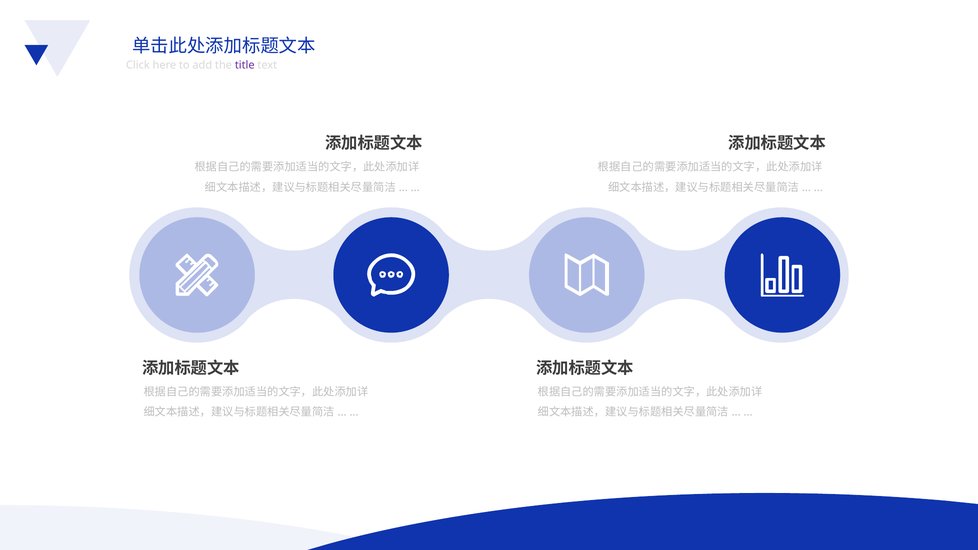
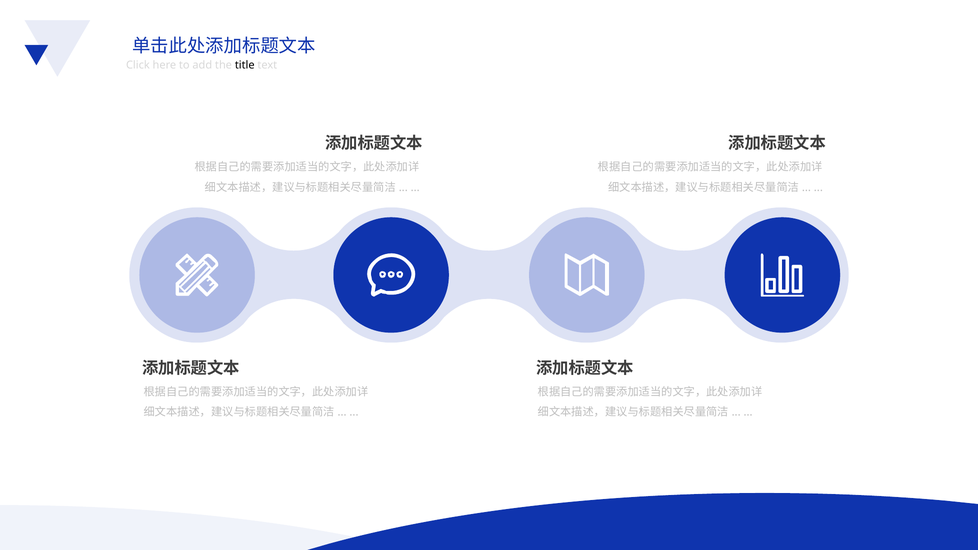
title colour: purple -> black (245, 65)
